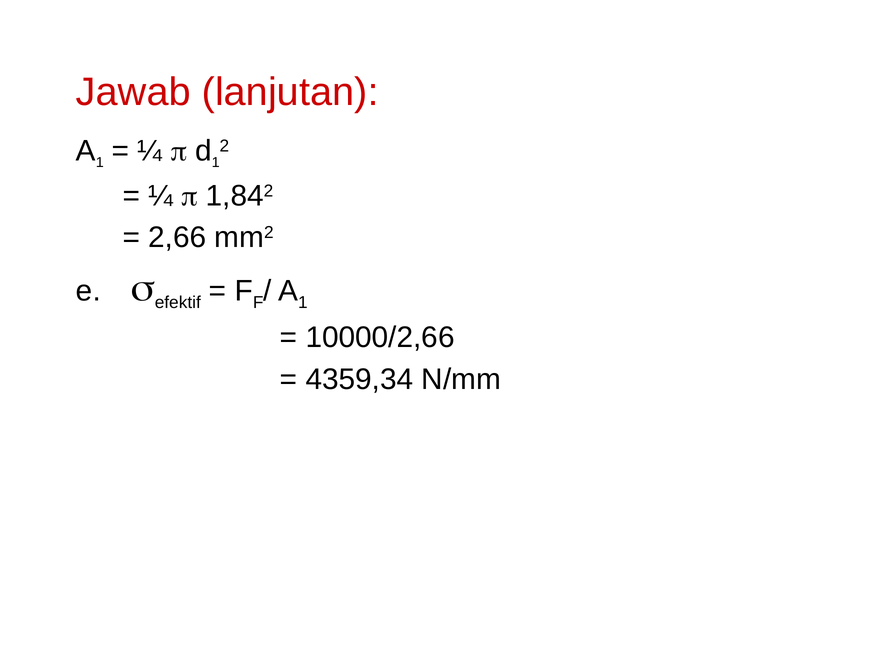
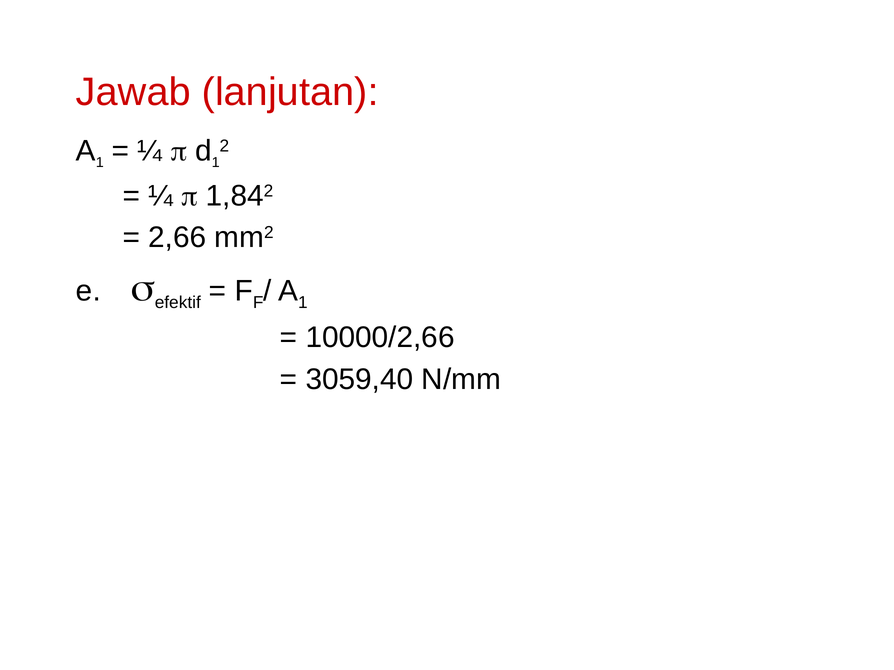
4359,34: 4359,34 -> 3059,40 (359, 380)
